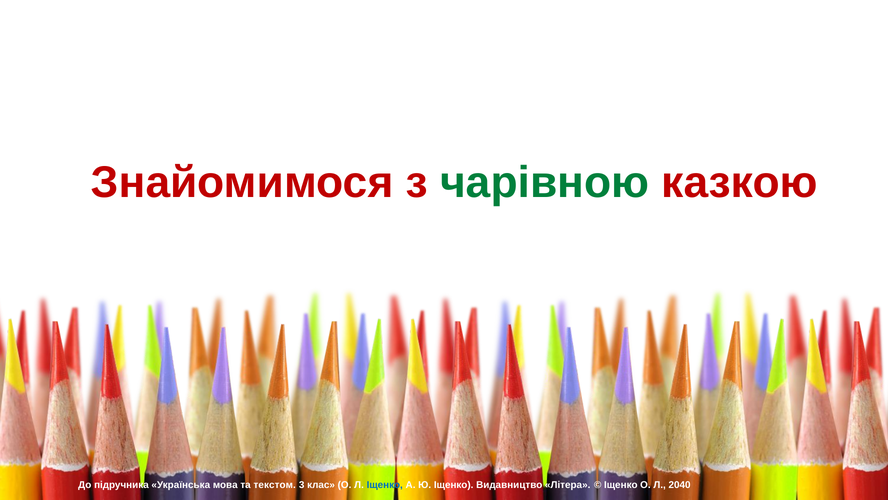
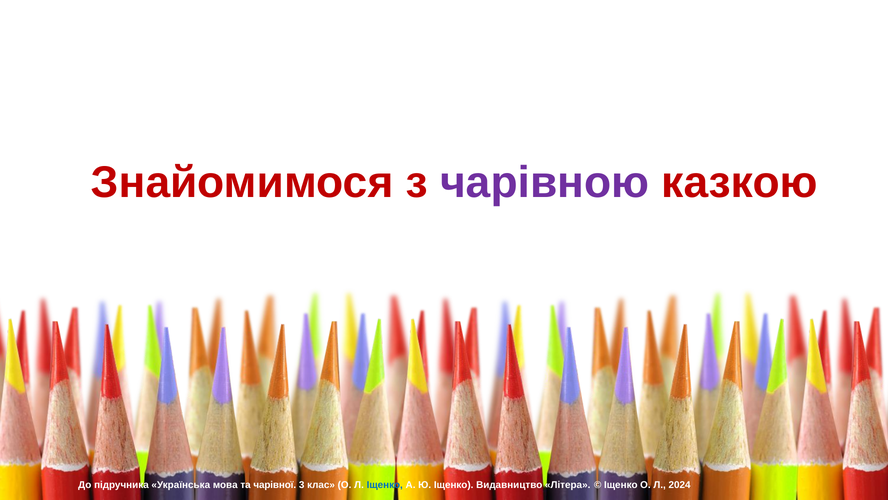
чарівною colour: green -> purple (545, 183)
текстом: текстом -> чарівної (275, 484)
2040: 2040 -> 2024 (680, 484)
